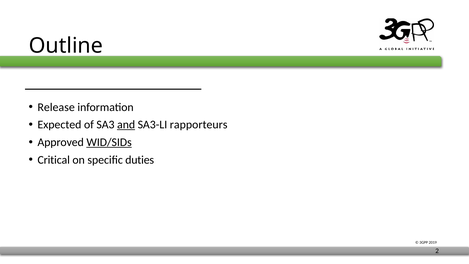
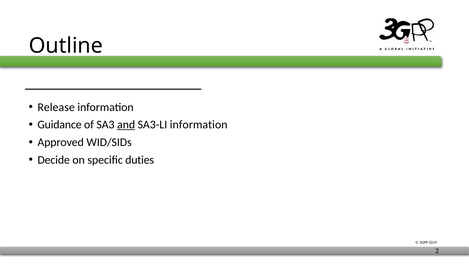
Expected: Expected -> Guidance (60, 125)
SA3-LI rapporteurs: rapporteurs -> information (199, 125)
WID/SIDs underline: present -> none (109, 142)
Critical: Critical -> Decide (54, 160)
